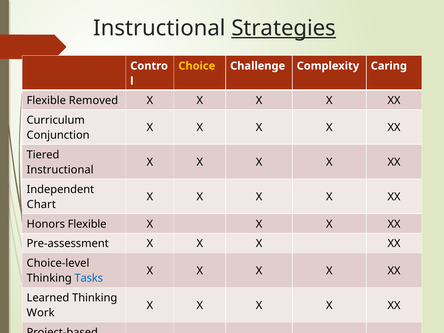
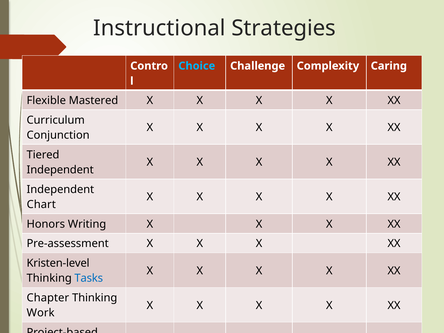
Strategies underline: present -> none (284, 28)
Choice colour: yellow -> light blue (197, 66)
Removed: Removed -> Mastered (94, 101)
Instructional: Instructional -> Independent (60, 170)
Honors Flexible: Flexible -> Writing (87, 224)
Choice-level: Choice-level -> Kristen-level (58, 263)
Learned: Learned -> Chapter (48, 298)
